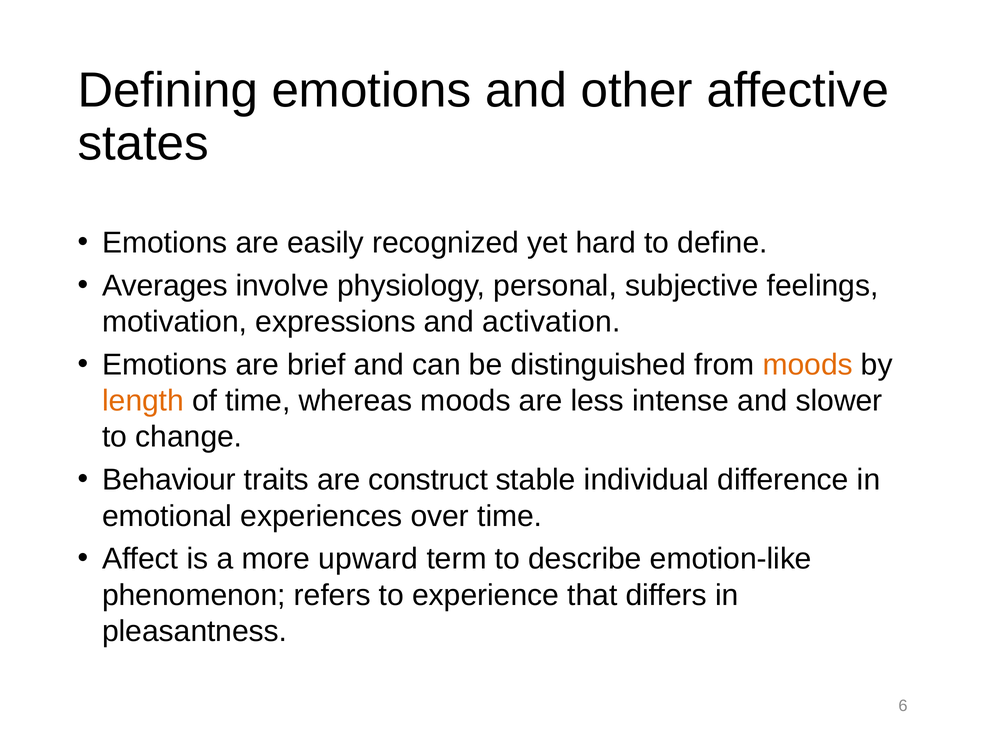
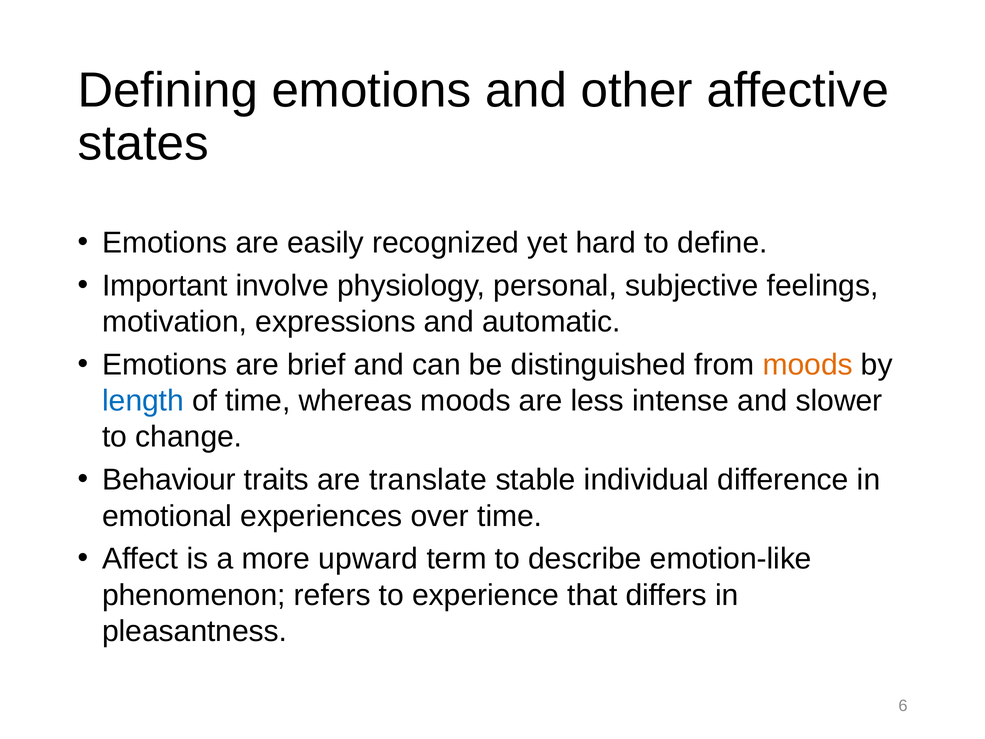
Averages: Averages -> Important (165, 286)
activation: activation -> automatic (551, 322)
length colour: orange -> blue (143, 401)
construct: construct -> translate (428, 480)
